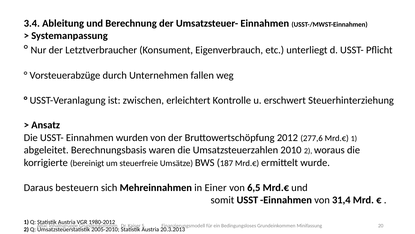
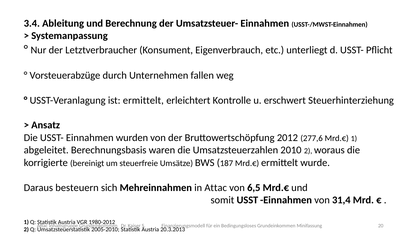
ist zwischen: zwischen -> ermittelt (143, 100)
in Einer: Einer -> Attac (216, 187)
